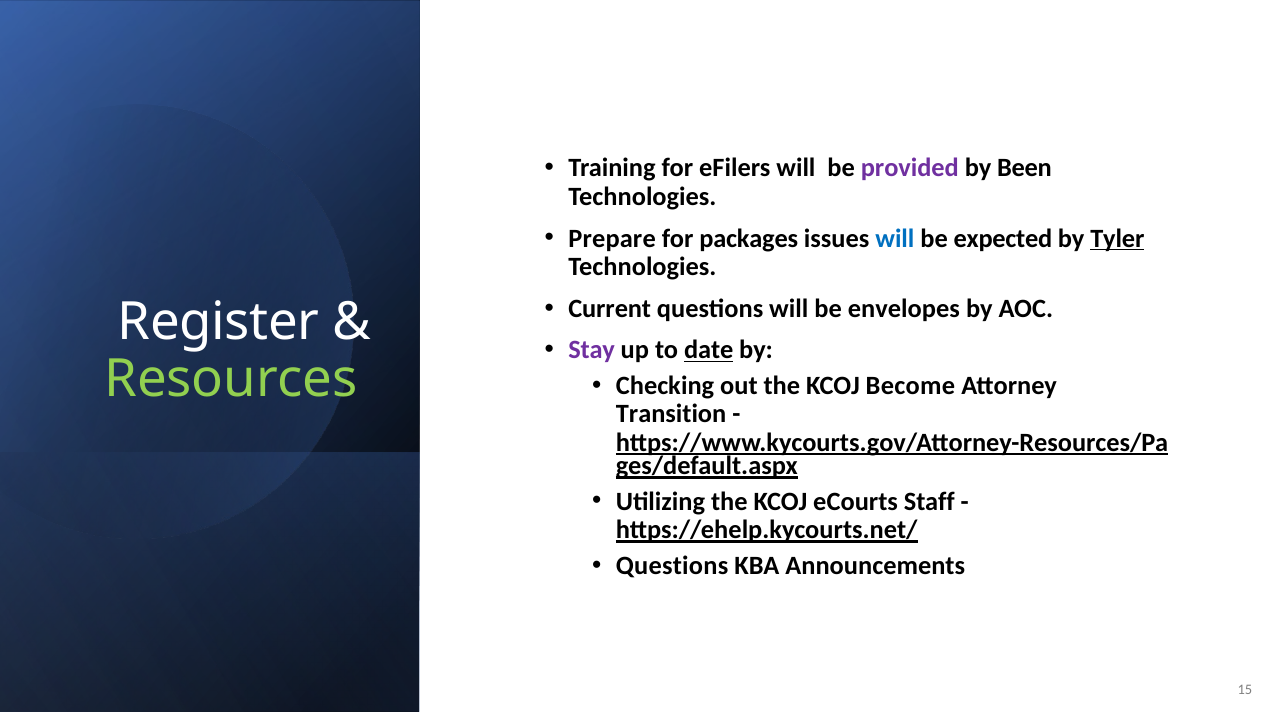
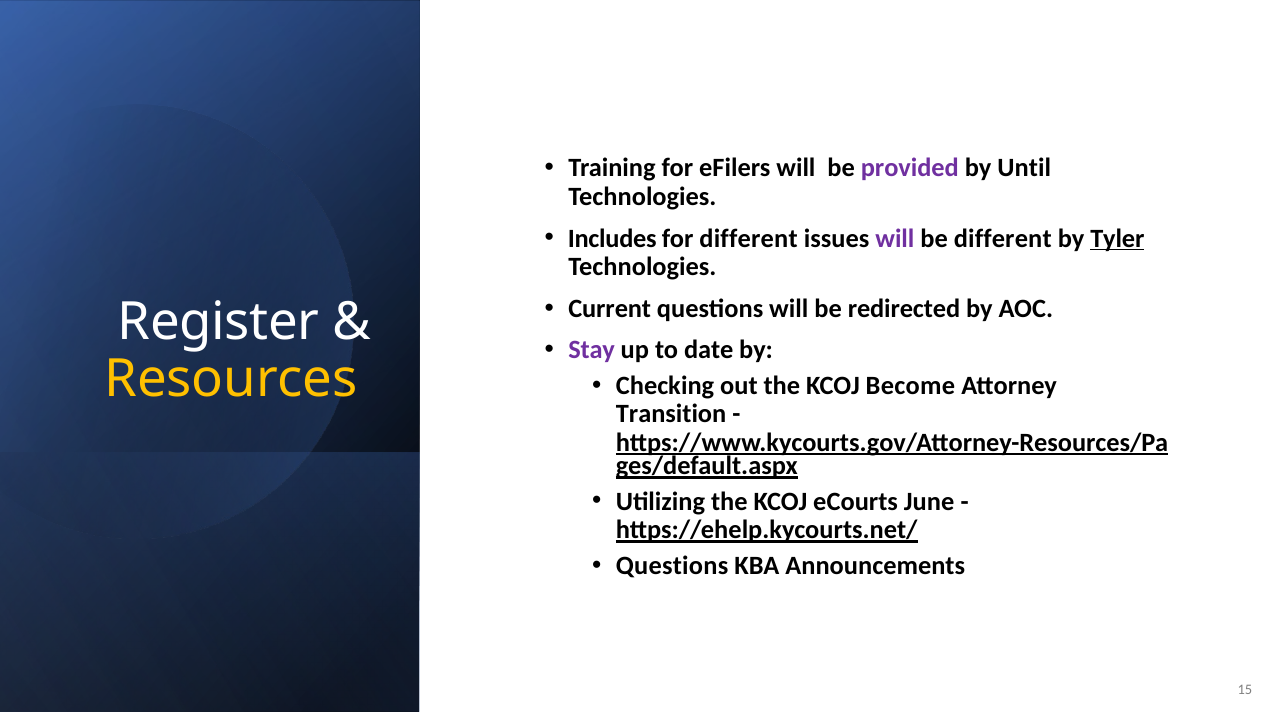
Been: Been -> Until (1024, 168)
Prepare: Prepare -> Includes (612, 238)
for packages: packages -> different (749, 238)
will colour: blue -> purple (895, 238)
be expected: expected -> different (1003, 238)
envelopes: envelopes -> redirected (904, 309)
date underline: present -> none (709, 350)
Resources colour: light green -> yellow (231, 379)
Staff: Staff -> June (929, 501)
